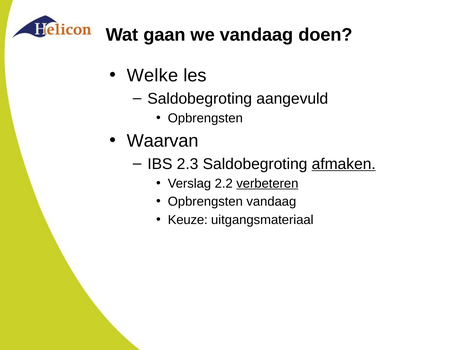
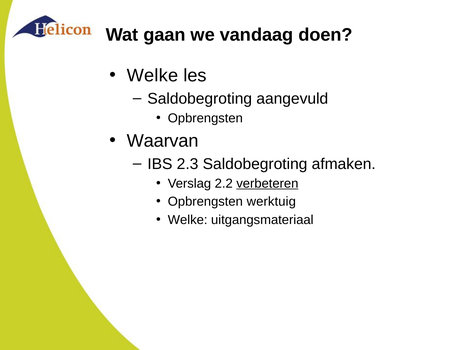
afmaken underline: present -> none (344, 164)
Opbrengsten vandaag: vandaag -> werktuig (271, 202)
Keuze: Keuze -> Welke (188, 220)
